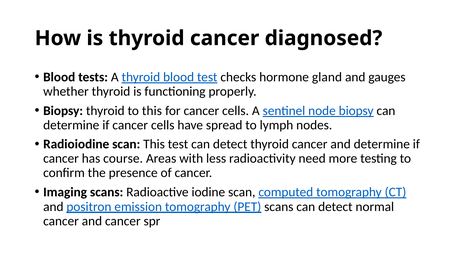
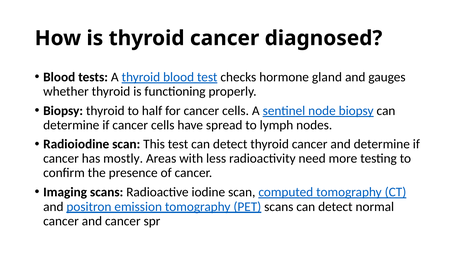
to this: this -> half (152, 111)
course: course -> mostly (123, 158)
